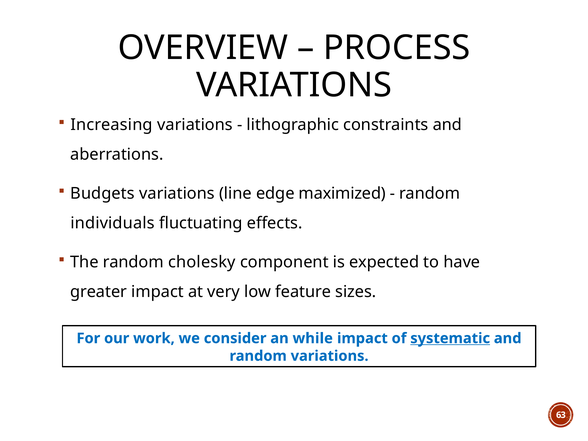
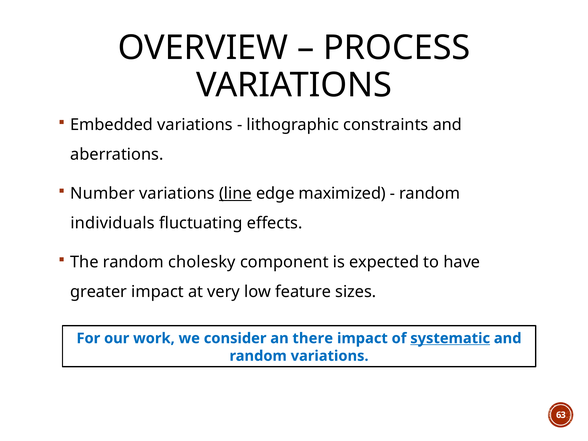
Increasing: Increasing -> Embedded (112, 125)
Budgets: Budgets -> Number (103, 194)
line underline: none -> present (235, 194)
while: while -> there (313, 338)
